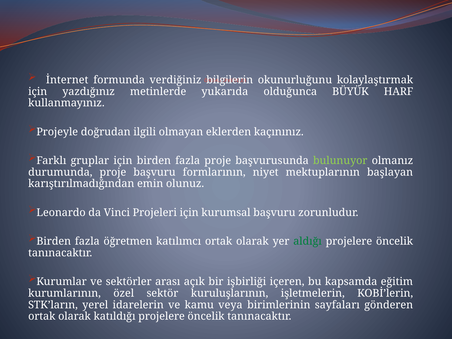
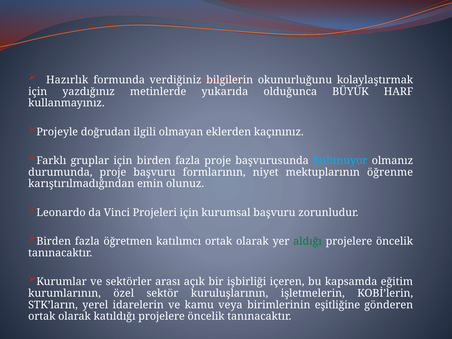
İnternet: İnternet -> Hazırlık (67, 80)
bulunuyor colour: light green -> light blue (340, 161)
başlayan: başlayan -> öğrenme (390, 172)
sayfaları: sayfaları -> eşitliğine (337, 305)
